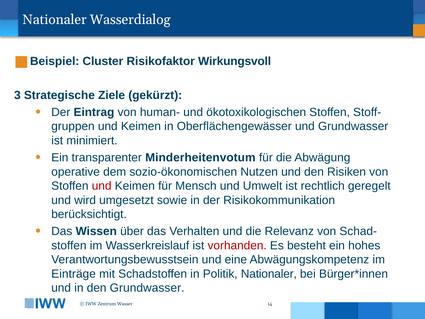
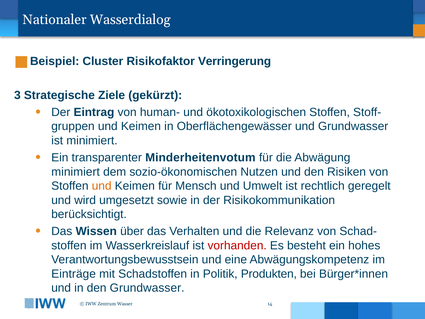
Wirkungsvoll: Wirkungsvoll -> Verringerung (235, 61)
operative: operative -> minimiert (76, 172)
und colour: red -> orange (102, 186)
Politik Nationaler: Nationaler -> Produkten (269, 274)
